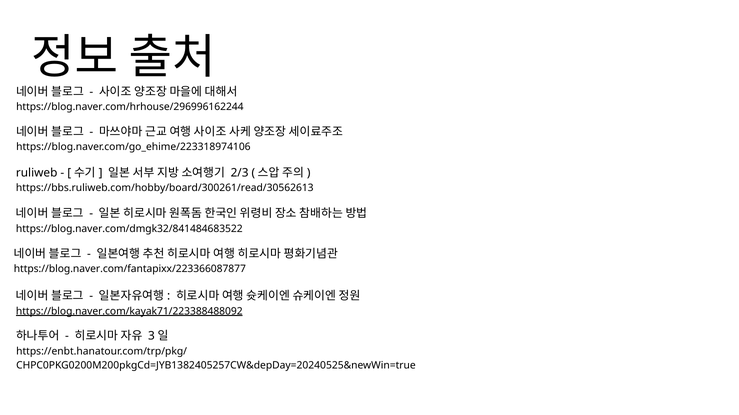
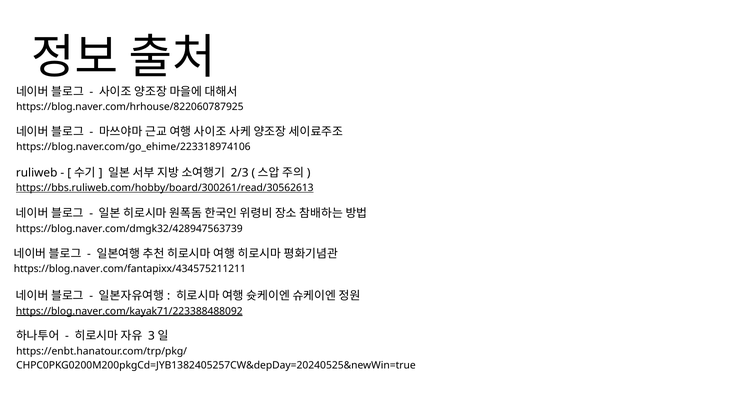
https://blog.naver.com/hrhouse/296996162244: https://blog.naver.com/hrhouse/296996162244 -> https://blog.naver.com/hrhouse/822060787925 (130, 107)
https://bbs.ruliweb.com/hobby/board/300261/read/30562613 underline: none -> present (165, 188)
https://blog.naver.com/dmgk32/841484683522: https://blog.naver.com/dmgk32/841484683522 -> https://blog.naver.com/dmgk32/428947563739 (129, 229)
https://blog.naver.com/fantapixx/223366087877: https://blog.naver.com/fantapixx/223366087877 -> https://blog.naver.com/fantapixx/434575211211 (130, 269)
